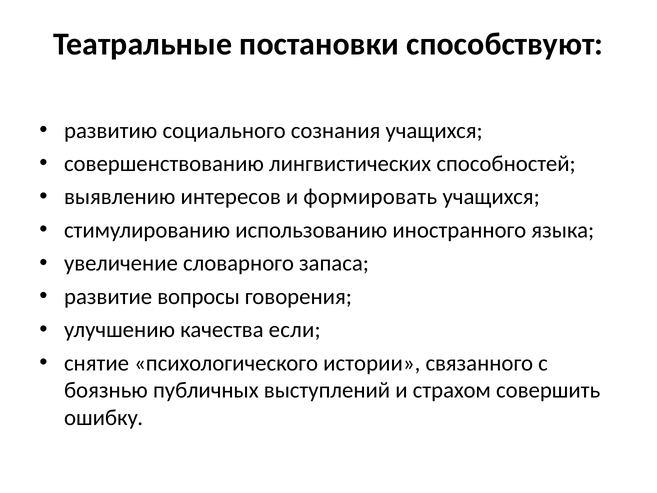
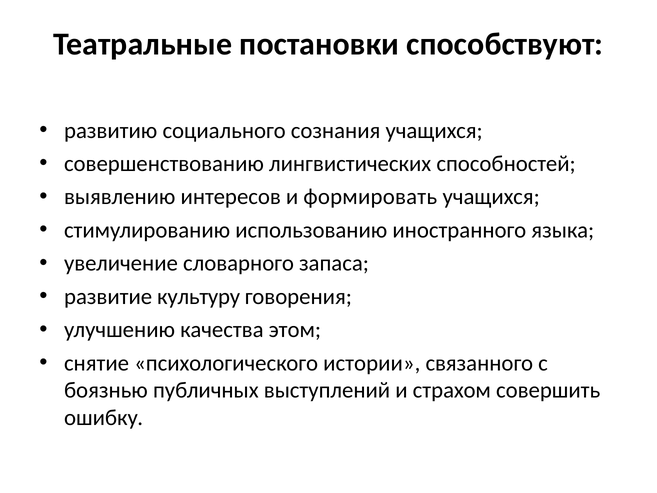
вопросы: вопросы -> культуру (199, 296)
если: если -> этом (295, 330)
